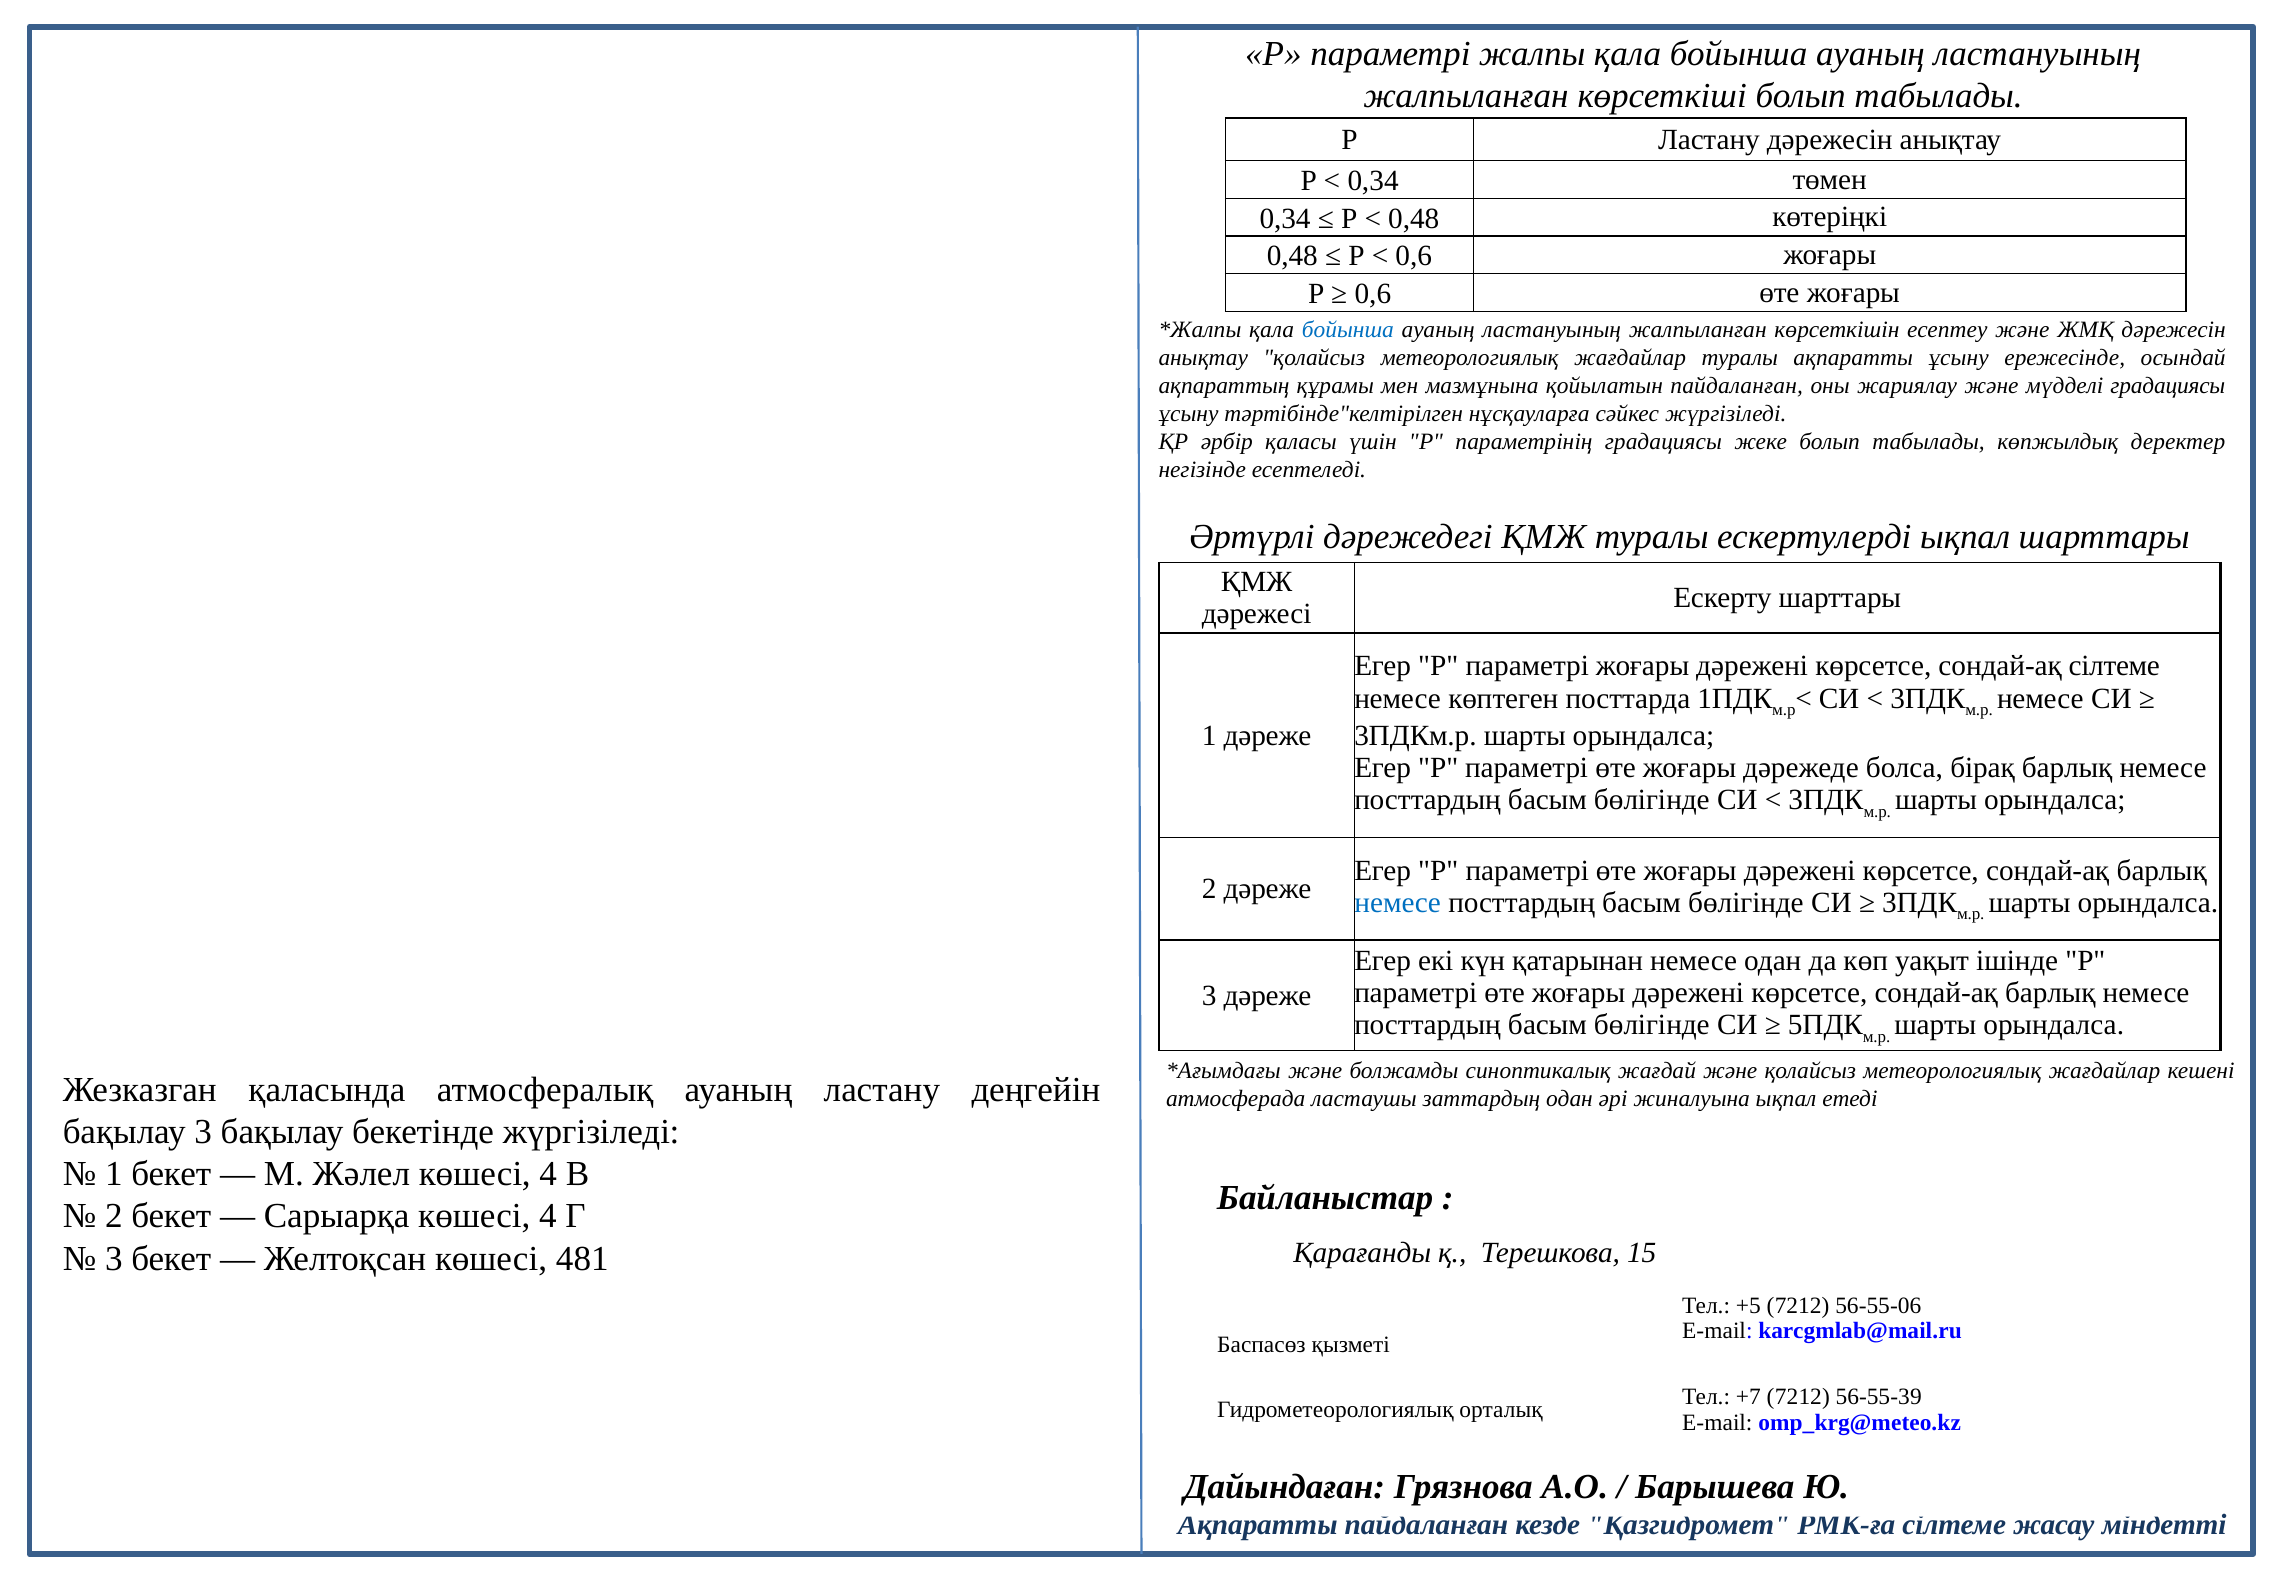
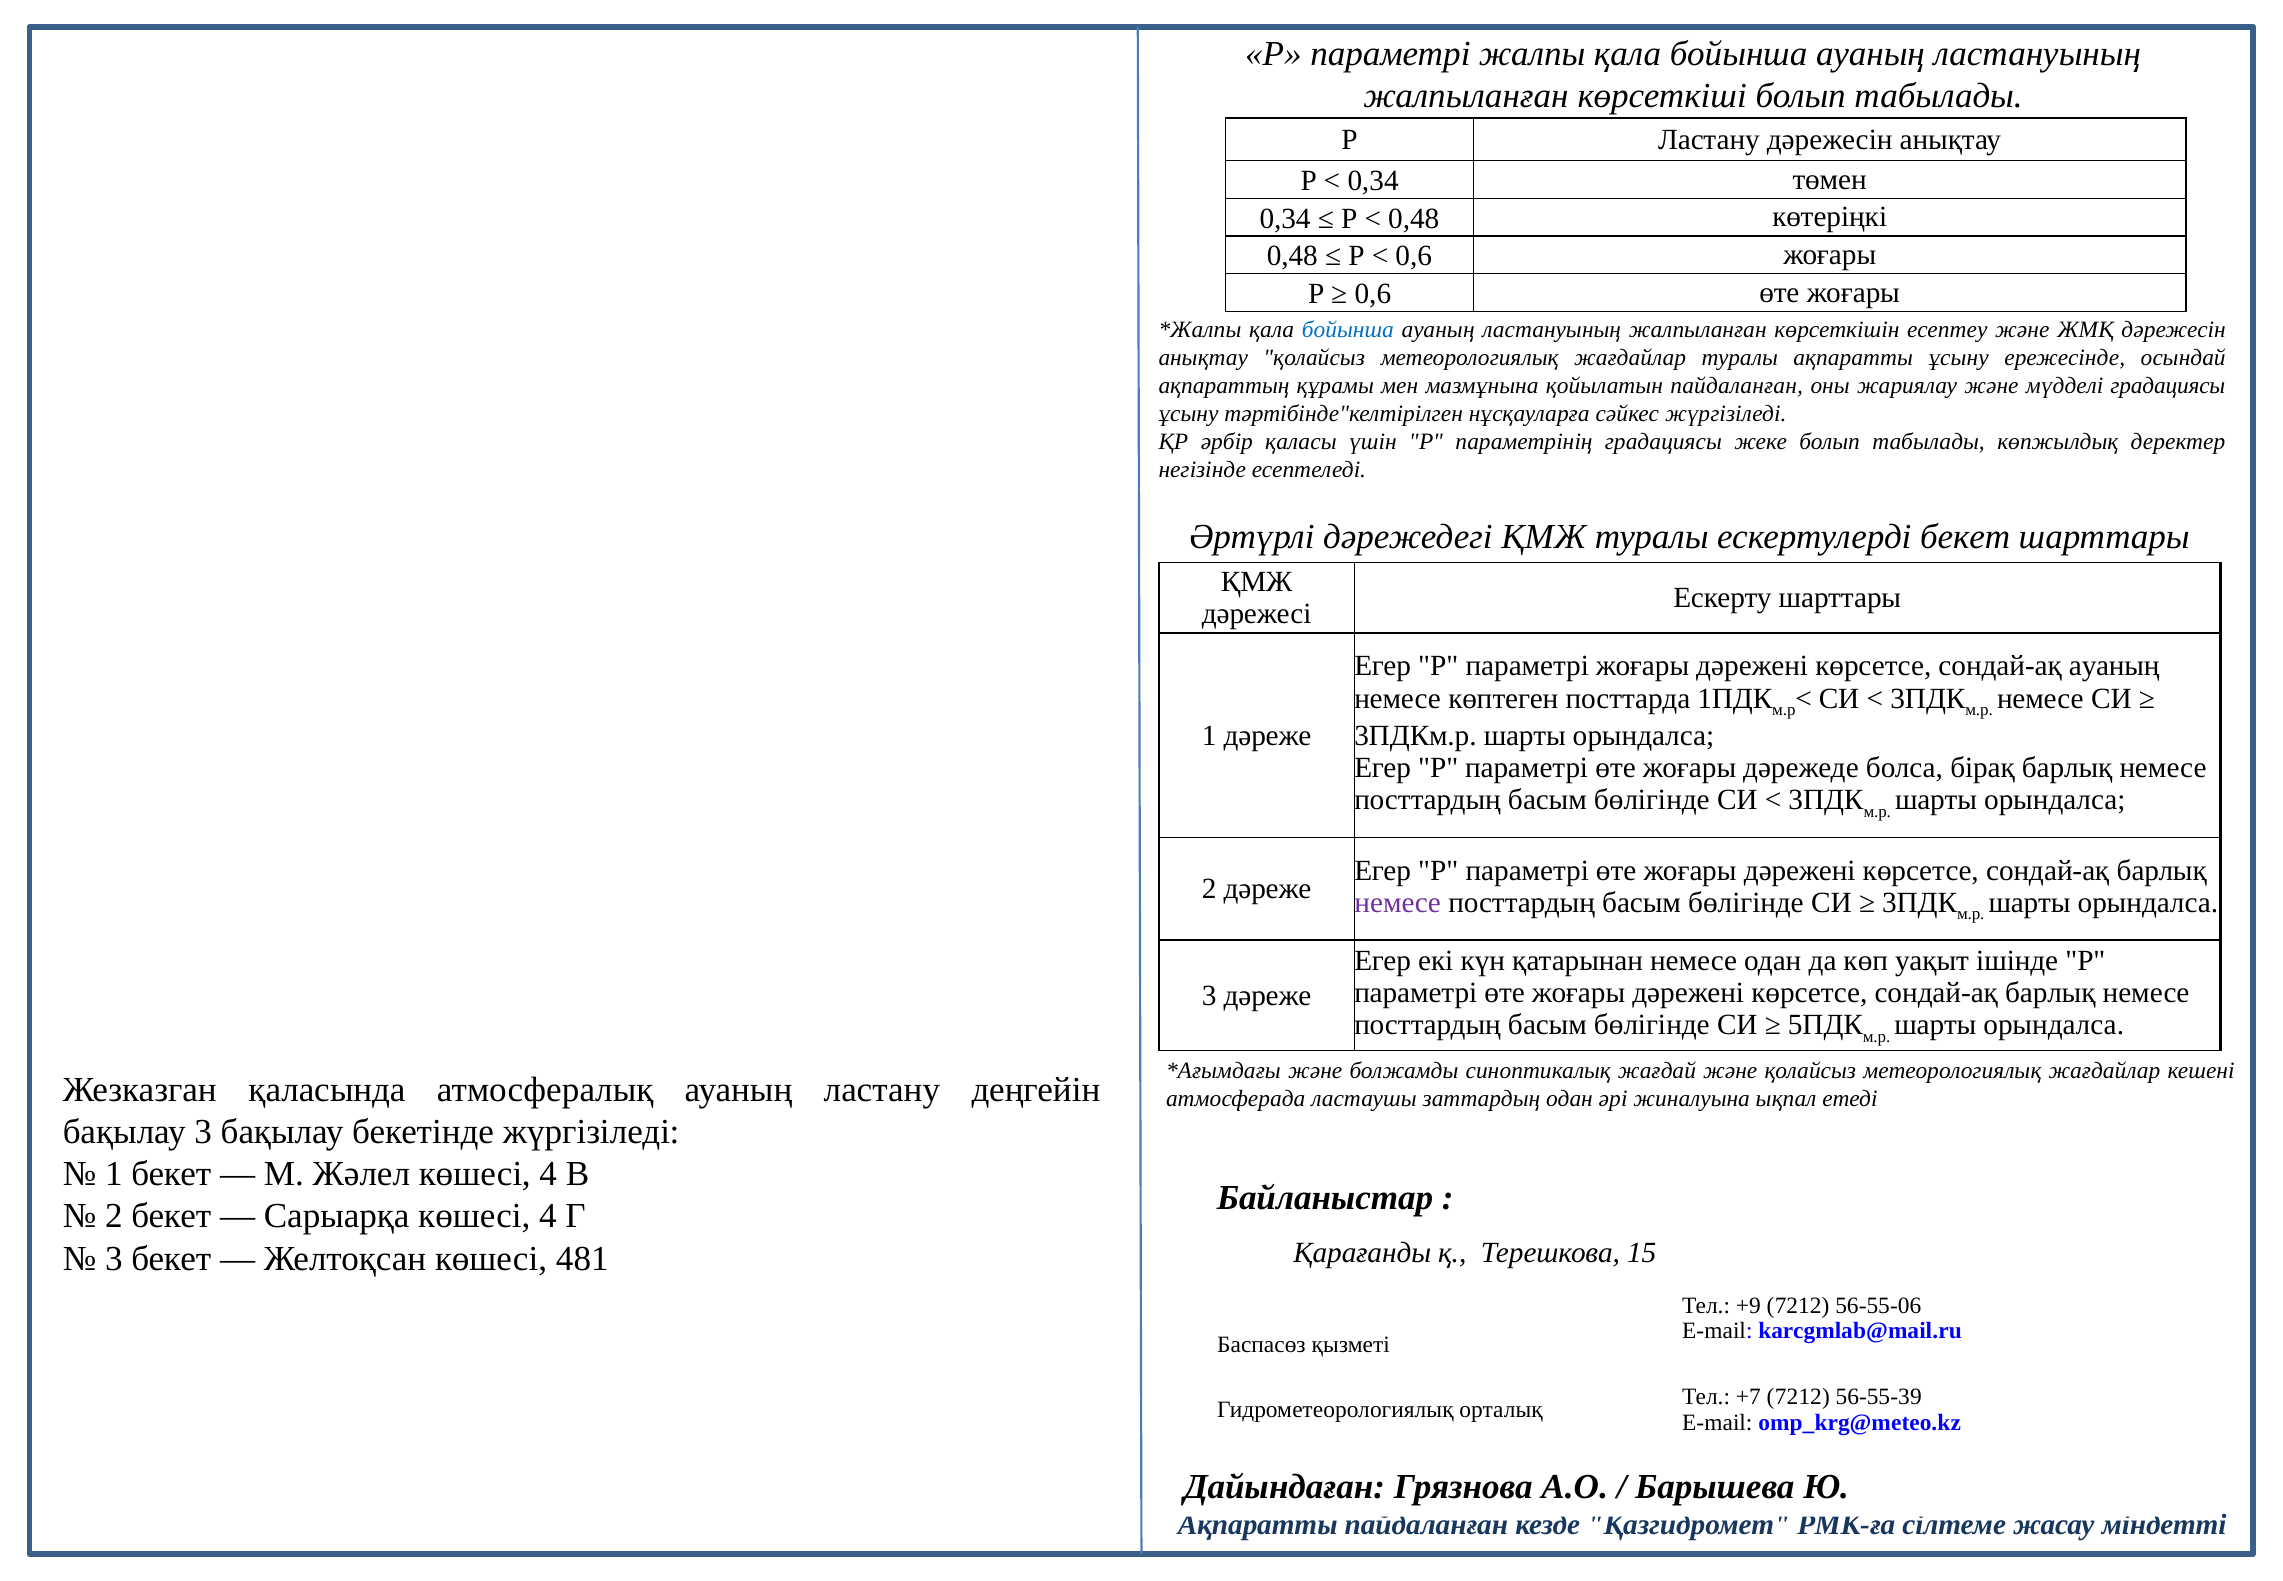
ескертулерді ықпал: ықпал -> бекет (1965, 536)
сондай-ақ сілтеме: сілтеме -> ауаның (2114, 666)
немесе colour: blue -> purple (1398, 902)
+5: +5 -> +9 (1748, 1305)
